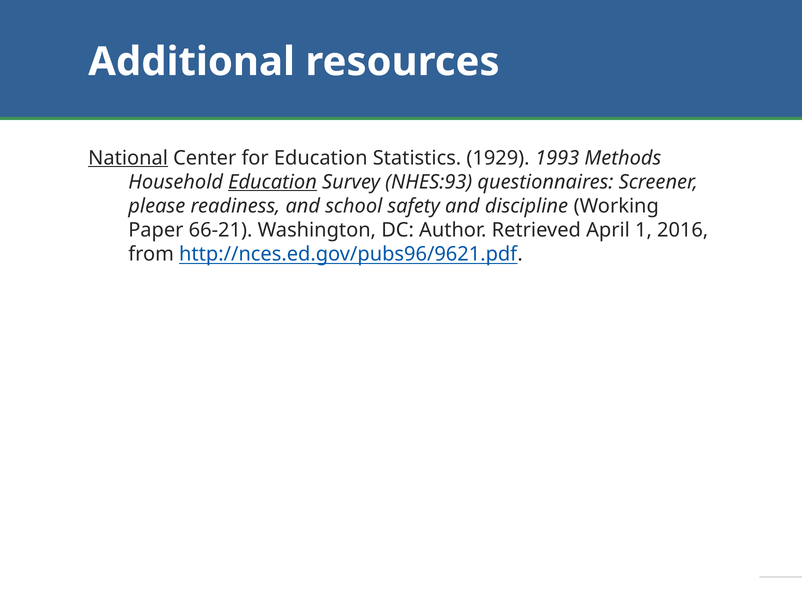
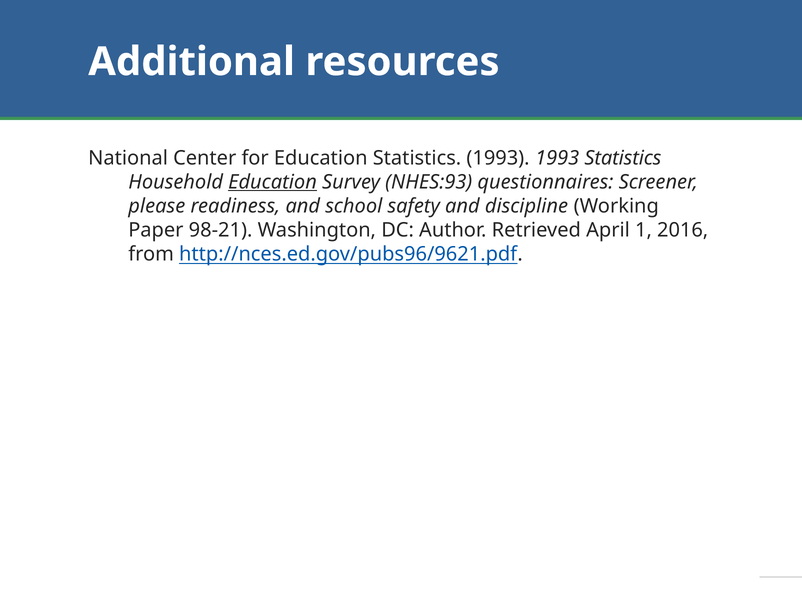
National underline: present -> none (128, 158)
Statistics 1929: 1929 -> 1993 (498, 158)
1993 Methods: Methods -> Statistics (623, 158)
66-21: 66-21 -> 98-21 (221, 230)
